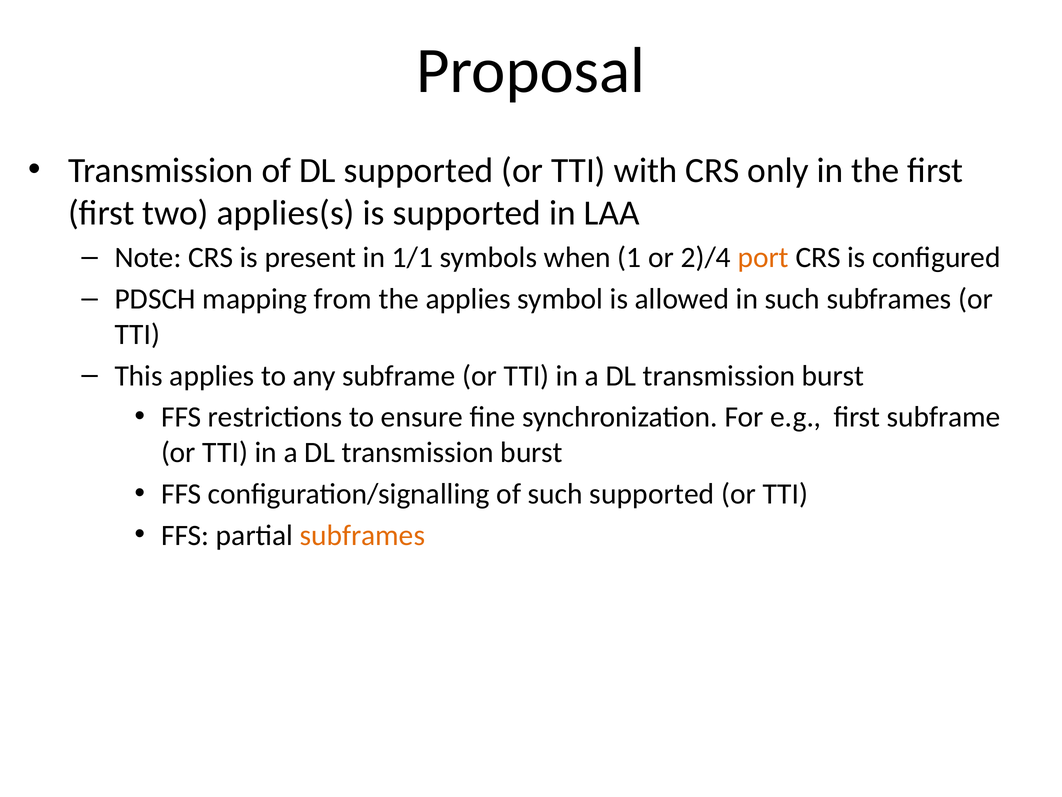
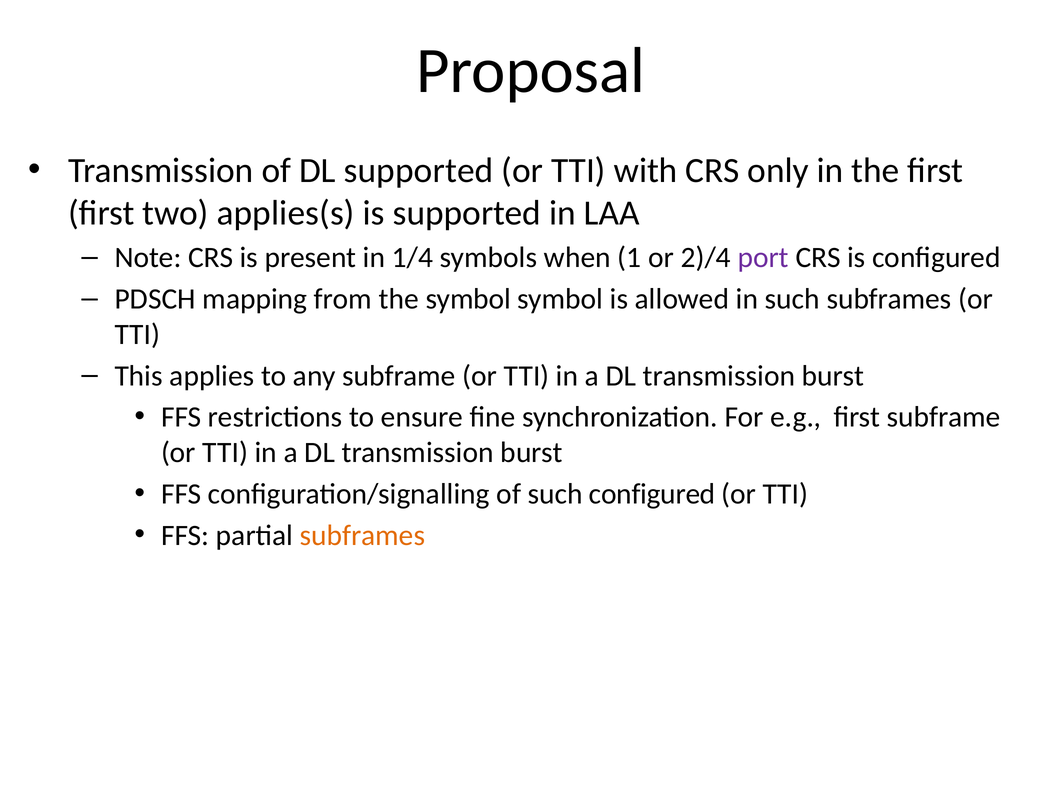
1/1: 1/1 -> 1/4 (412, 258)
port colour: orange -> purple (763, 258)
the applies: applies -> symbol (468, 299)
such supported: supported -> configured (652, 494)
